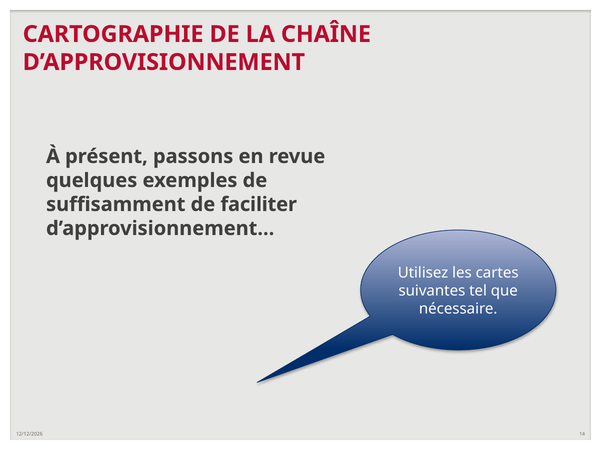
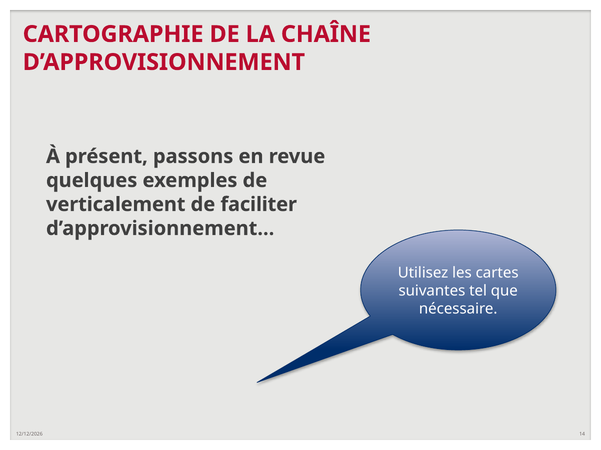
suffisamment: suffisamment -> verticalement (116, 205)
